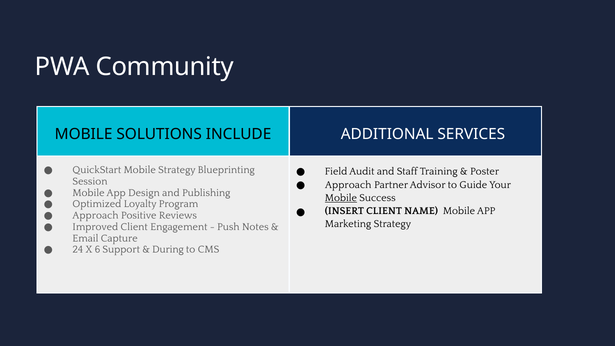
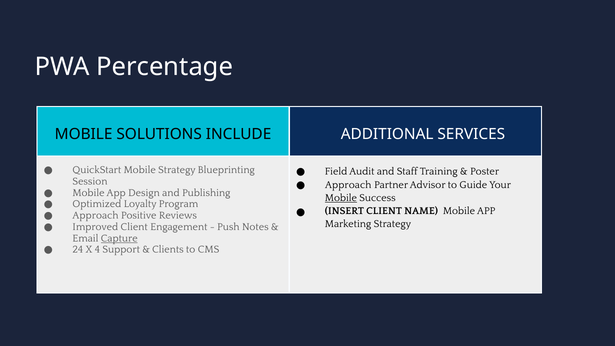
Community: Community -> Percentage (165, 67)
Capture underline: none -> present (119, 238)
6: 6 -> 4 (97, 250)
During: During -> Clients (168, 250)
